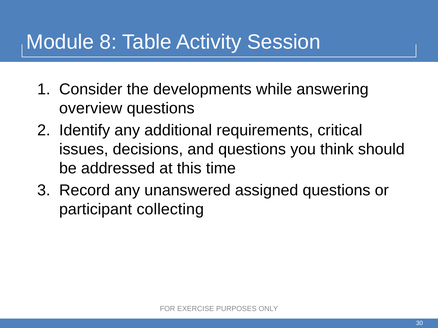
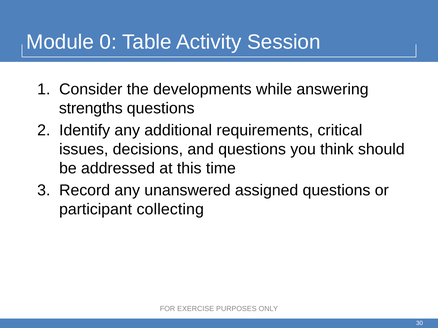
8: 8 -> 0 (108, 42)
overview: overview -> strengths (91, 108)
